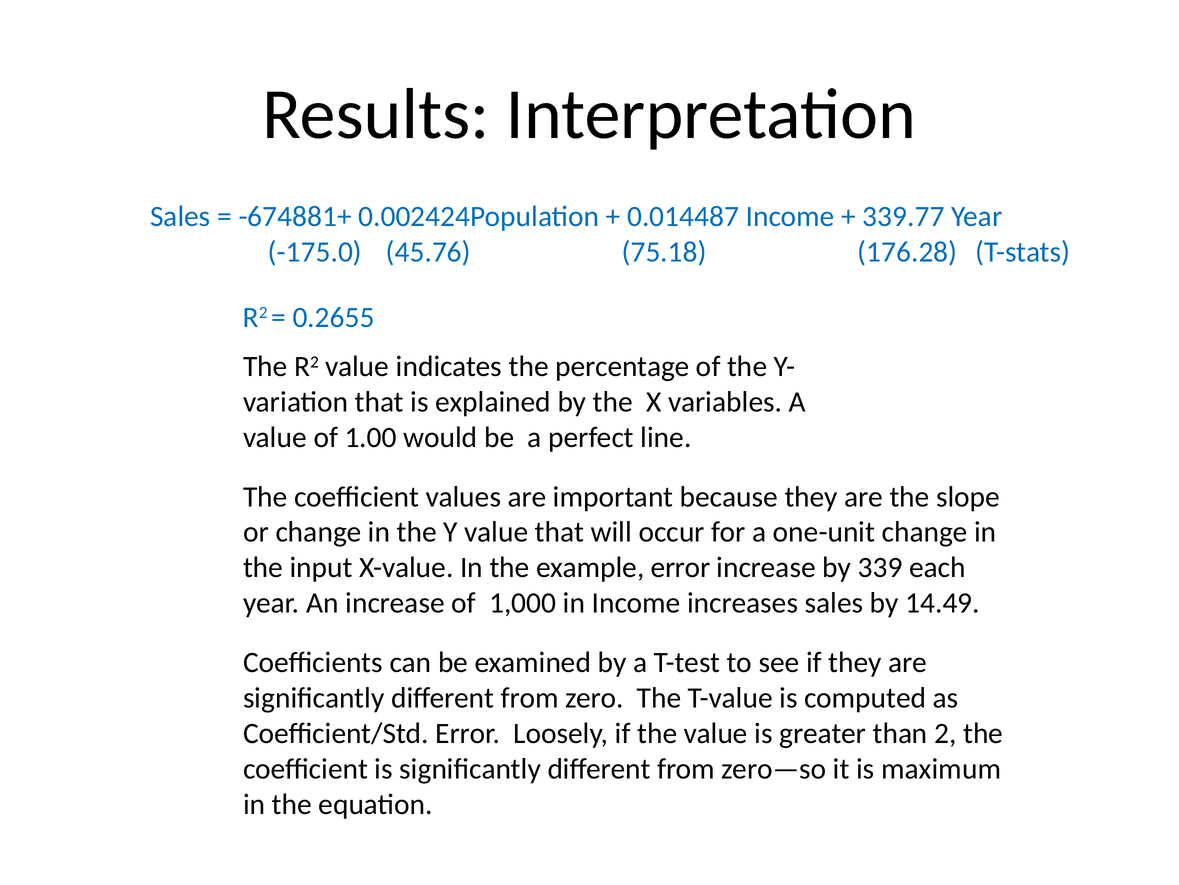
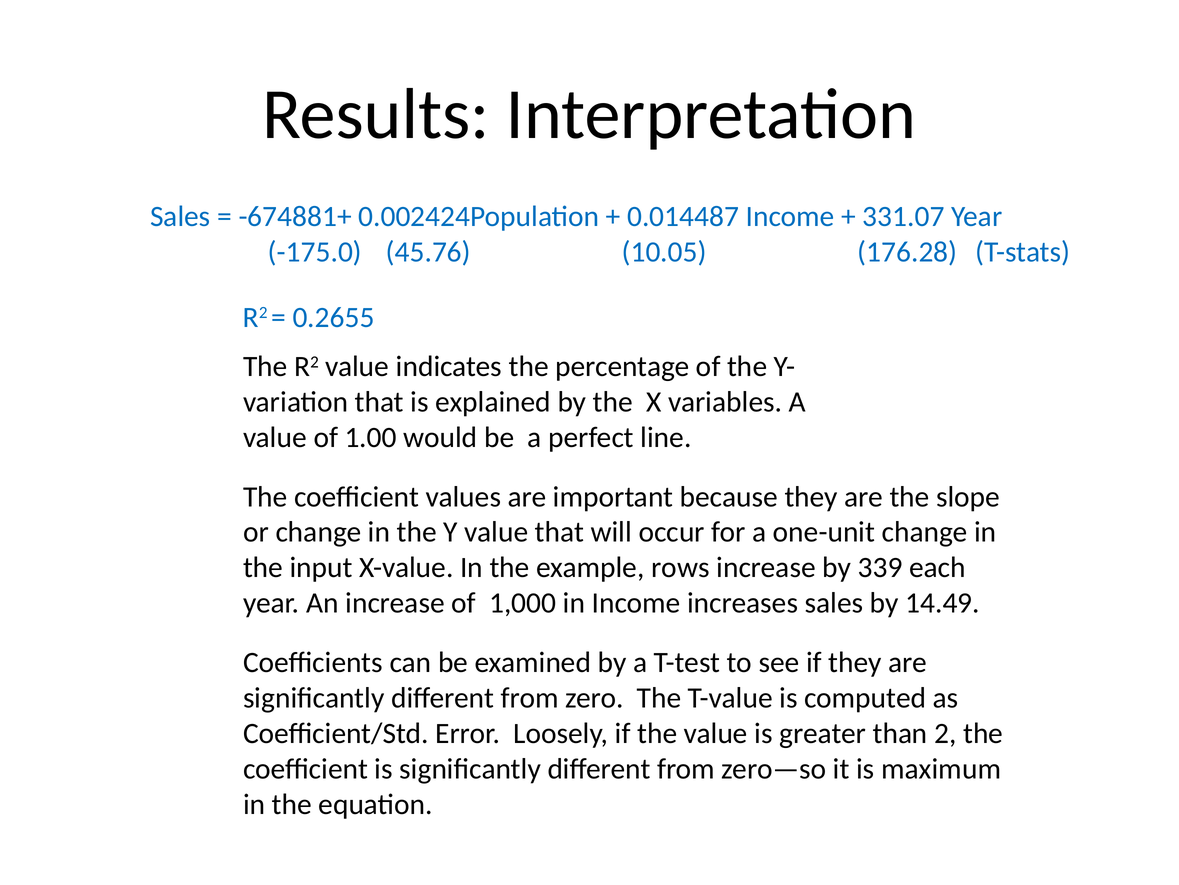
339.77: 339.77 -> 331.07 (903, 216)
75.18: 75.18 -> 10.05 (664, 252)
example error: error -> rows (680, 567)
